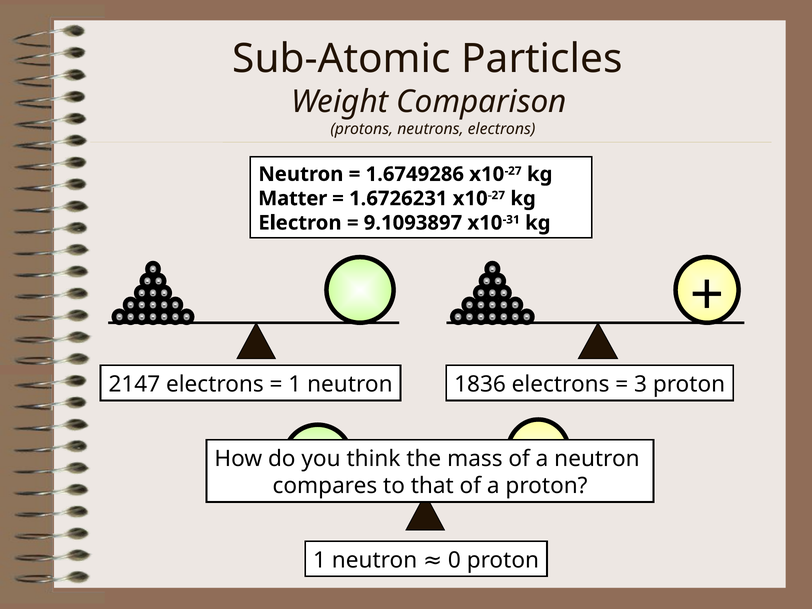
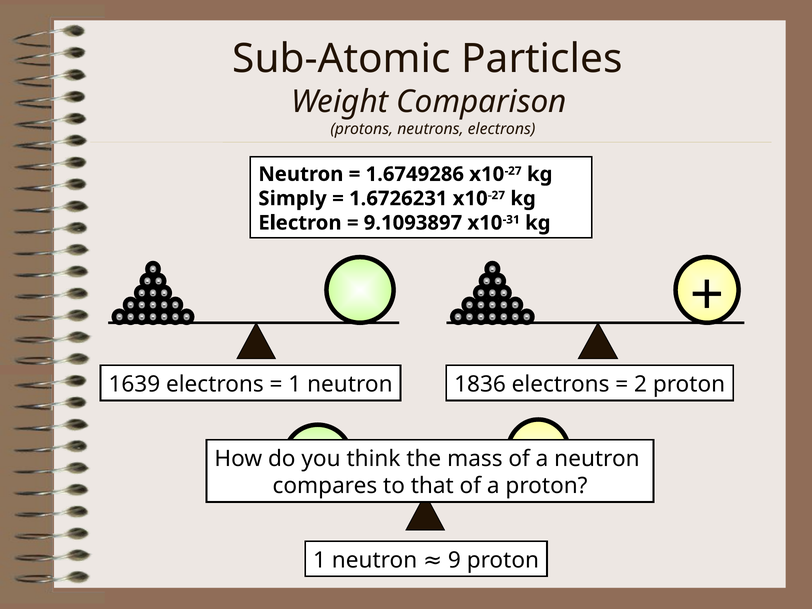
Matter: Matter -> Simply (293, 199)
2147: 2147 -> 1639 (134, 385)
3: 3 -> 2 (641, 385)
0: 0 -> 9 (454, 560)
